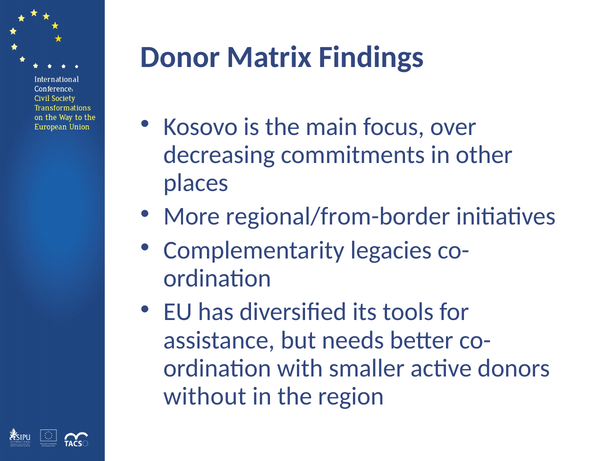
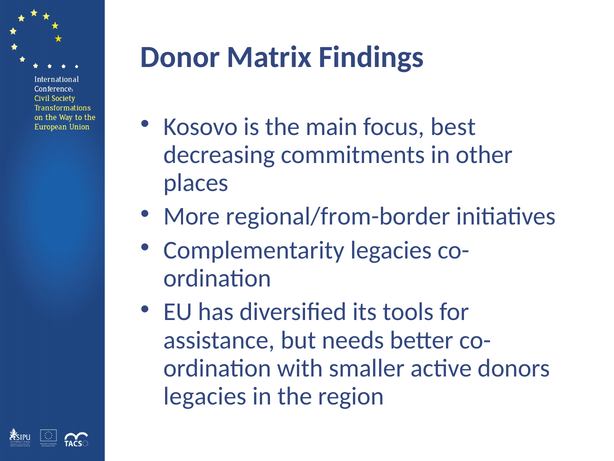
over: over -> best (453, 126)
without: without -> legacies (205, 396)
